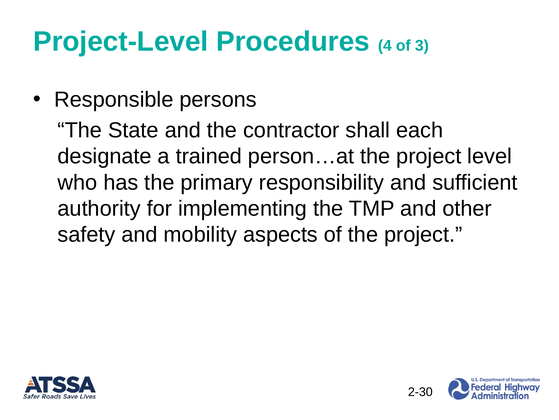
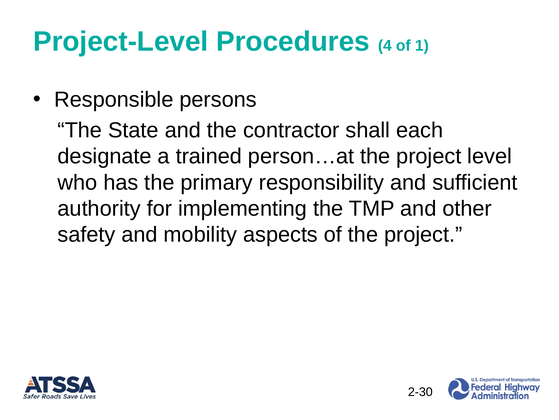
3: 3 -> 1 (422, 46)
